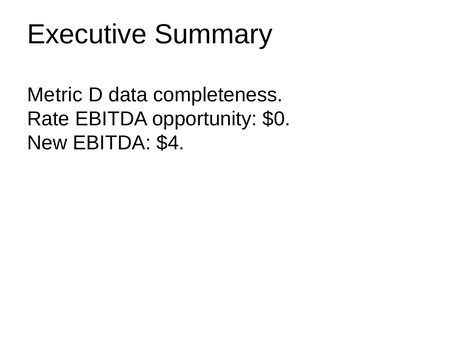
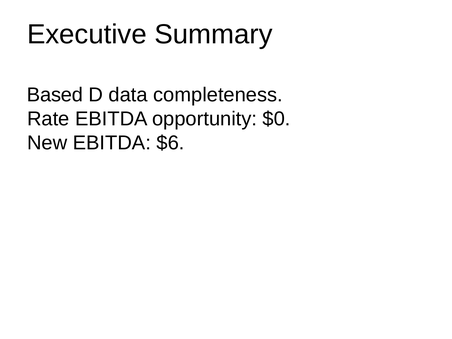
Metric: Metric -> Based (55, 95)
$4: $4 -> $6 (171, 143)
